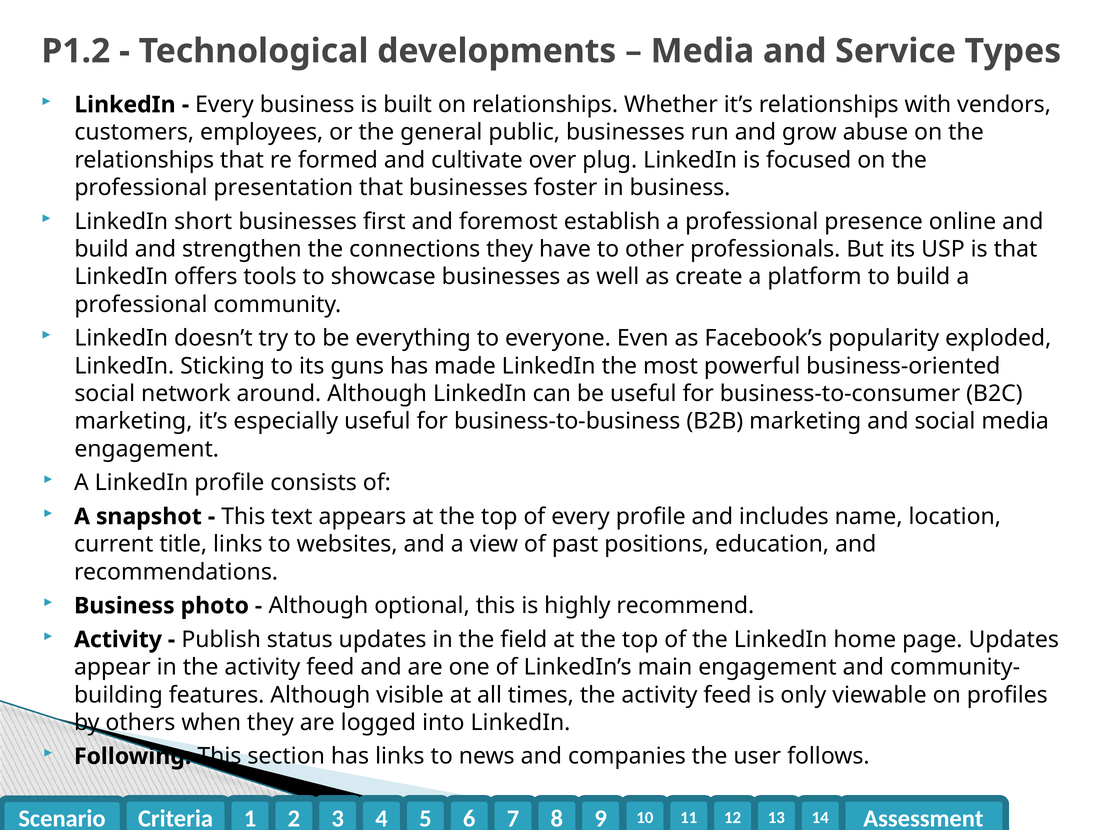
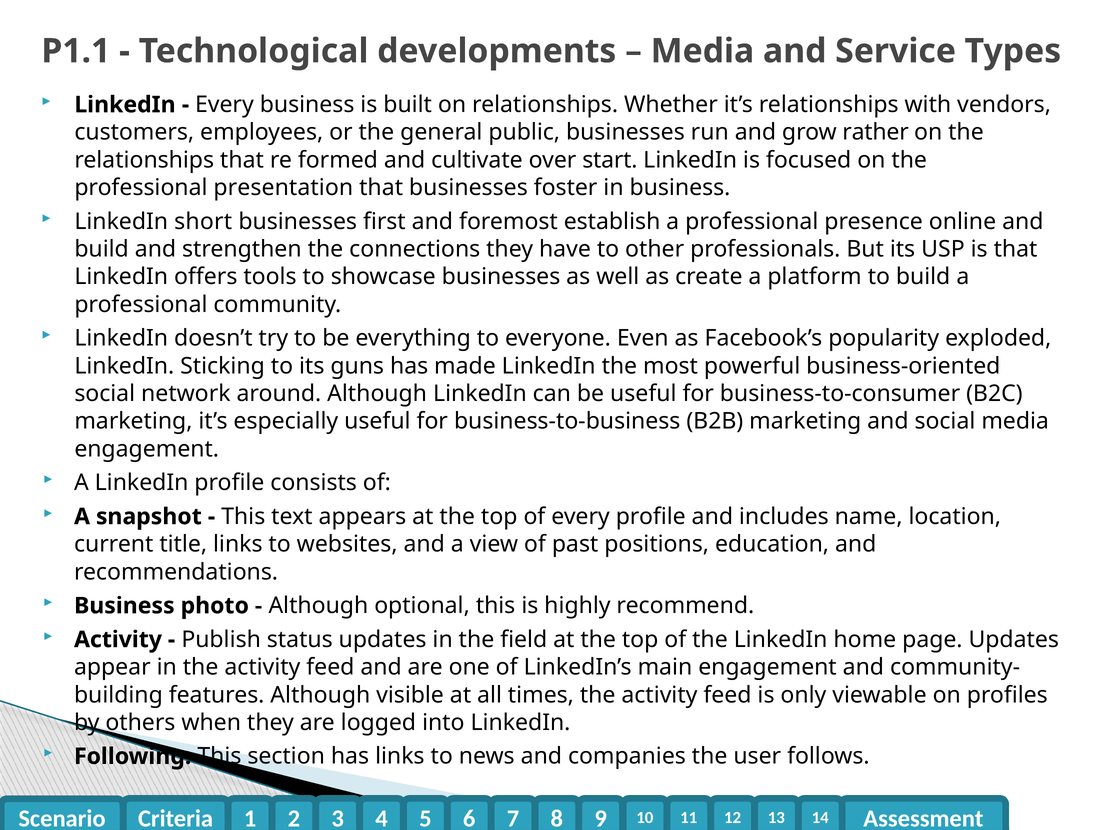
P1.2: P1.2 -> P1.1 (76, 51)
abuse: abuse -> rather (876, 132)
plug: plug -> start (610, 160)
